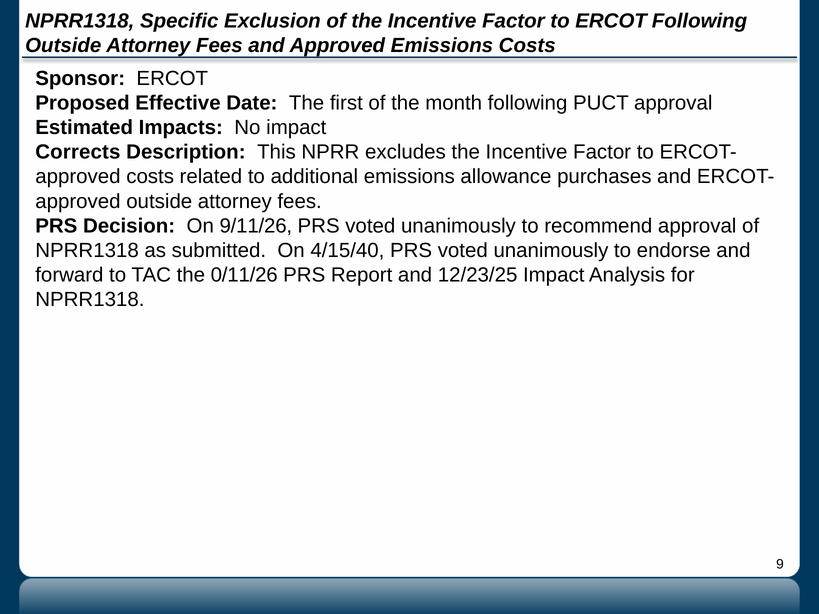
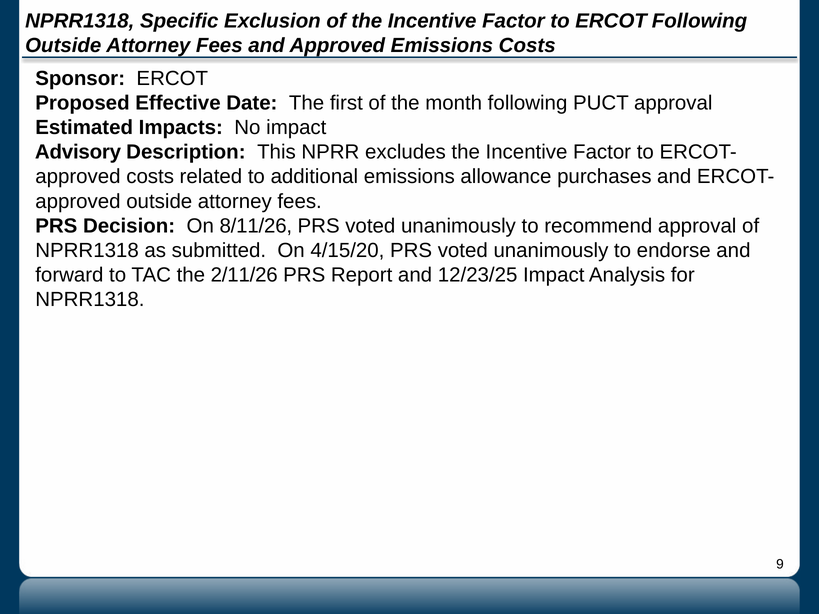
Corrects: Corrects -> Advisory (78, 152)
9/11/26: 9/11/26 -> 8/11/26 (256, 226)
4/15/40: 4/15/40 -> 4/15/20 (347, 250)
0/11/26: 0/11/26 -> 2/11/26 (244, 275)
